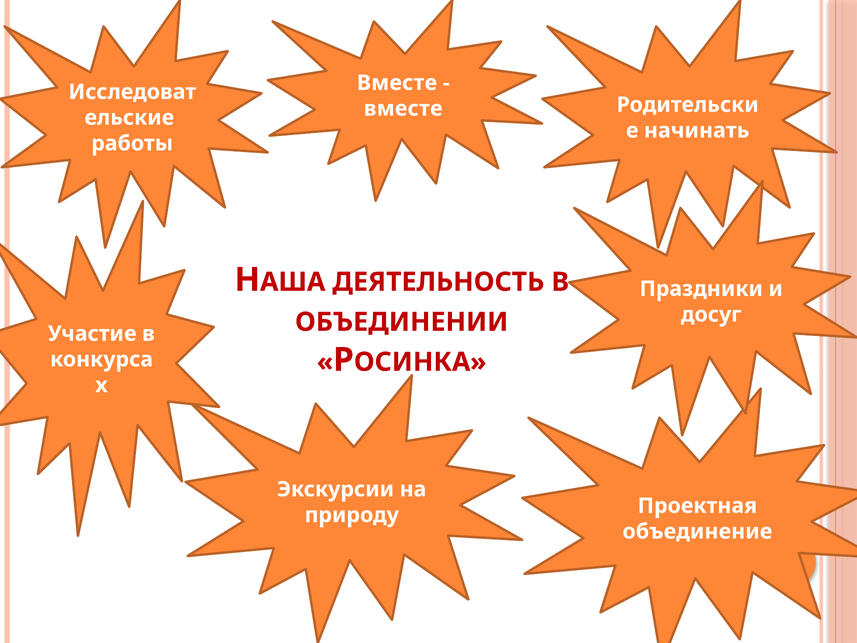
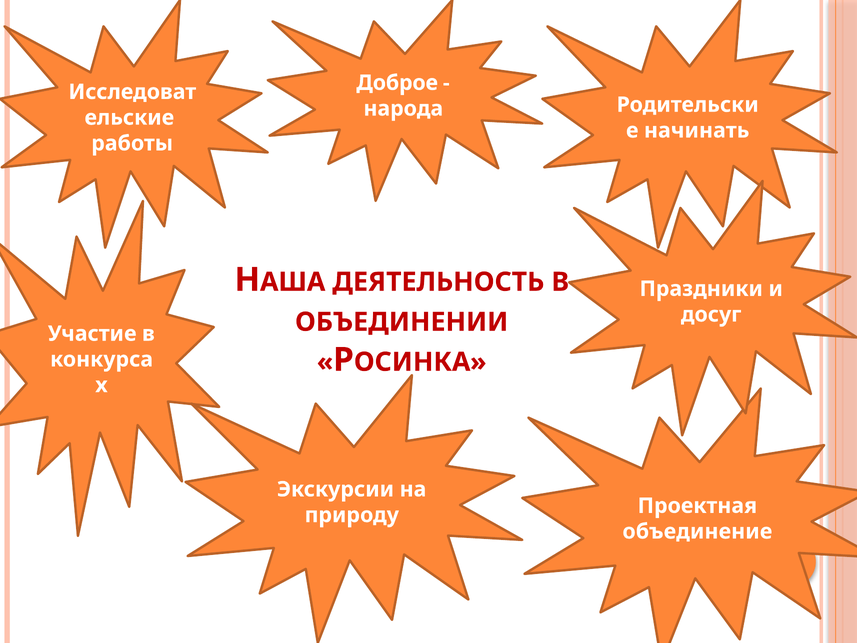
Вместе: Вместе -> Доброе (397, 83)
вместе: вместе -> народа (403, 109)
